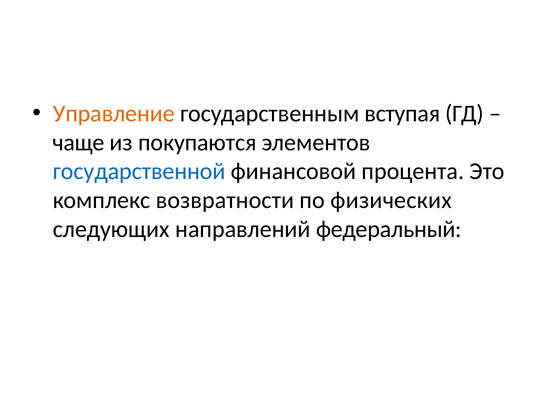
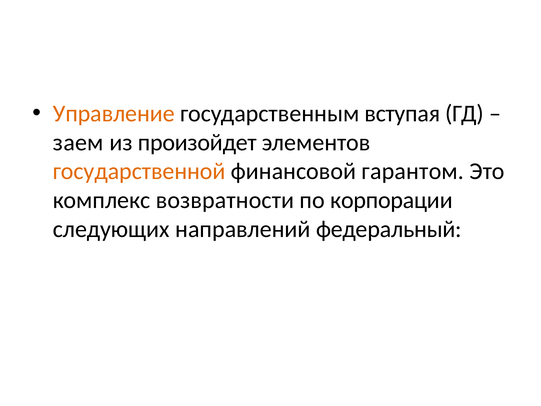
чаще: чаще -> заем (78, 142)
покупаются: покупаются -> произойдет (197, 142)
государственной colour: blue -> orange (139, 171)
процента: процента -> гарантом (413, 171)
физических: физических -> корпорации (391, 200)
